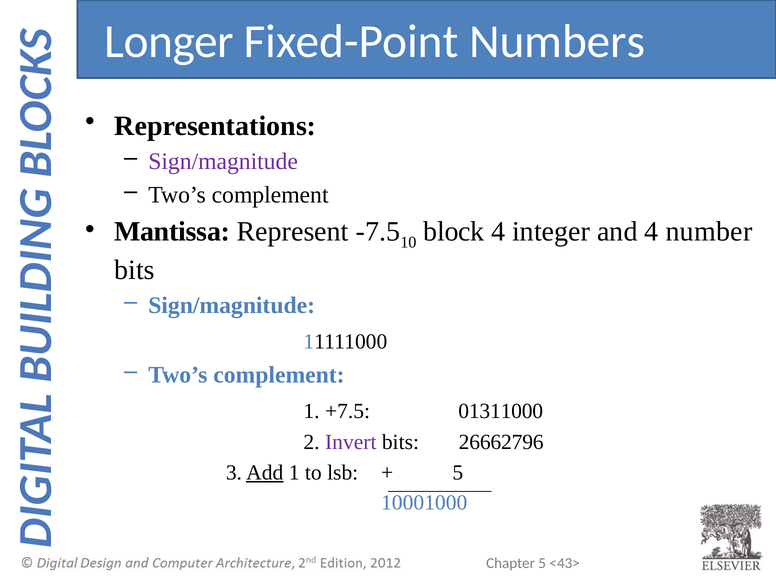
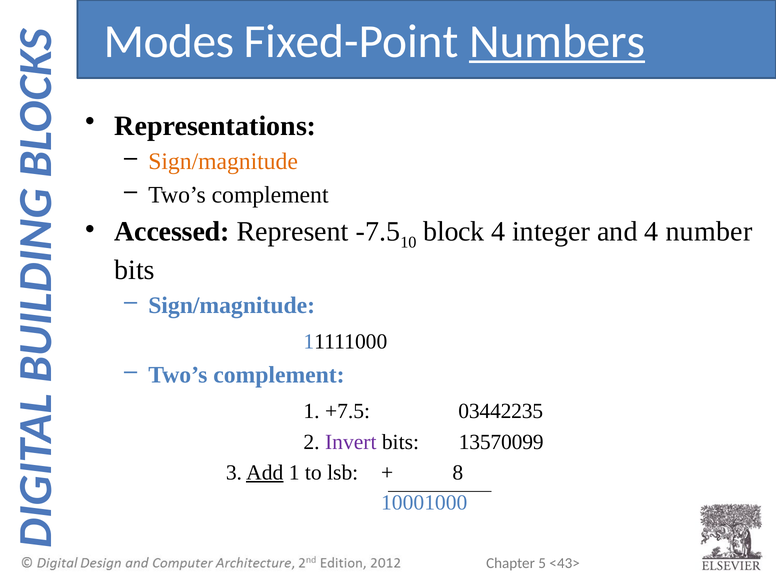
Longer: Longer -> Modes (169, 41)
Numbers underline: none -> present (557, 41)
Sign/magnitude colour: purple -> orange (223, 162)
Mantissa: Mantissa -> Accessed (172, 232)
01311000: 01311000 -> 03442235 (501, 411)
26662796: 26662796 -> 13570099 (501, 442)
5: 5 -> 8 (458, 472)
